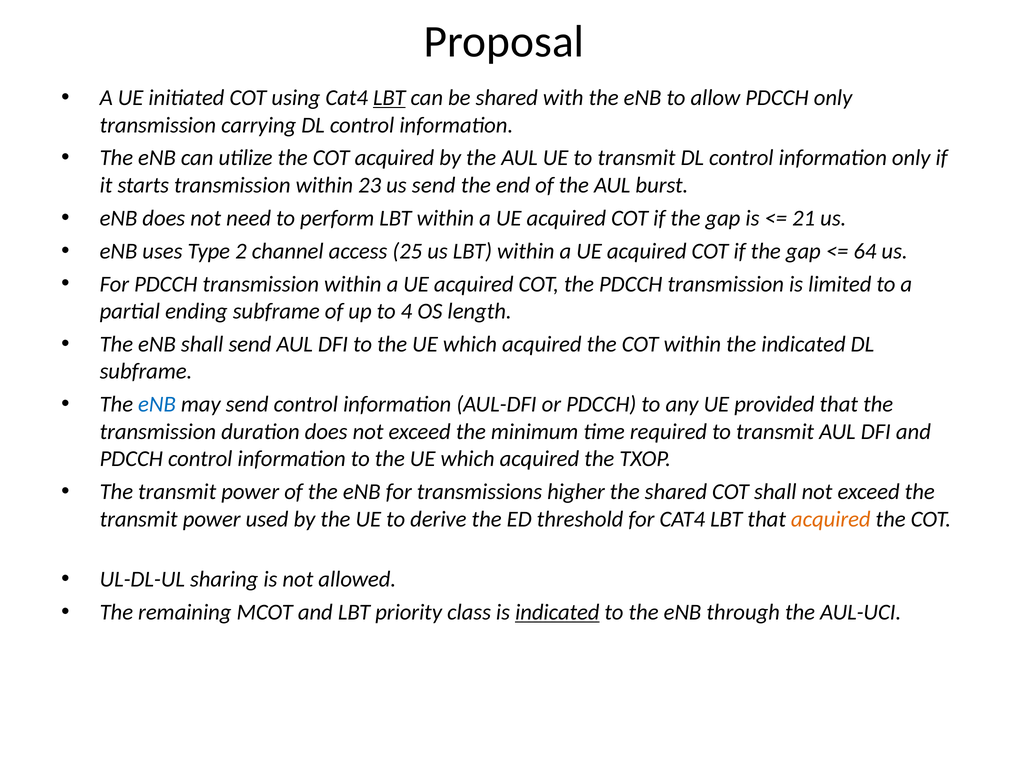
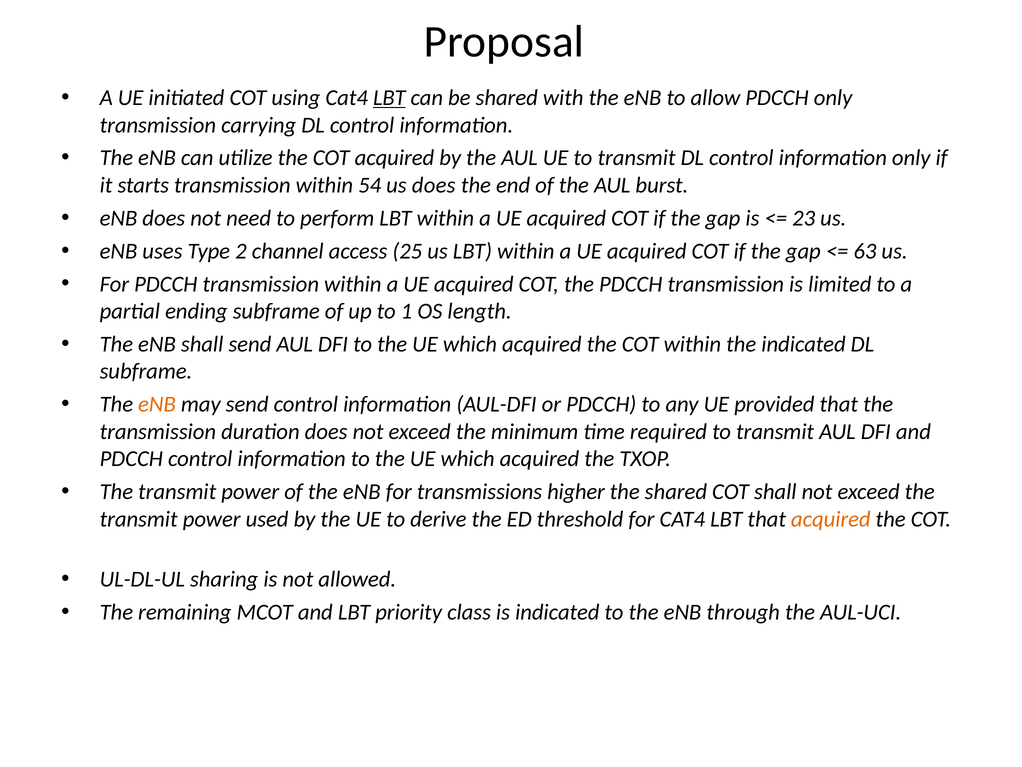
23: 23 -> 54 (370, 185)
us send: send -> does (434, 185)
21: 21 -> 23 (804, 218)
64: 64 -> 63 (865, 251)
4: 4 -> 1 (406, 311)
eNB colour: blue -> orange (157, 404)
indicated underline: present -> none (557, 612)
